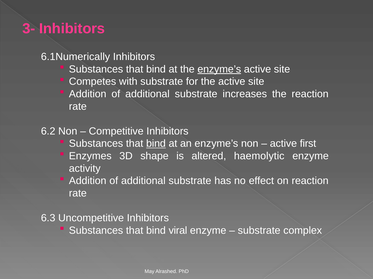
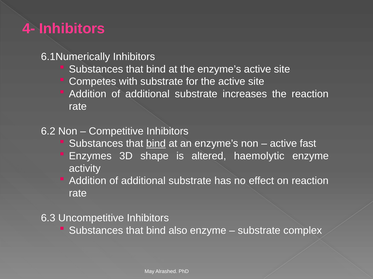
3-: 3- -> 4- (29, 29)
enzyme’s underline: present -> none (219, 69)
first: first -> fast (308, 144)
viral: viral -> also (178, 231)
